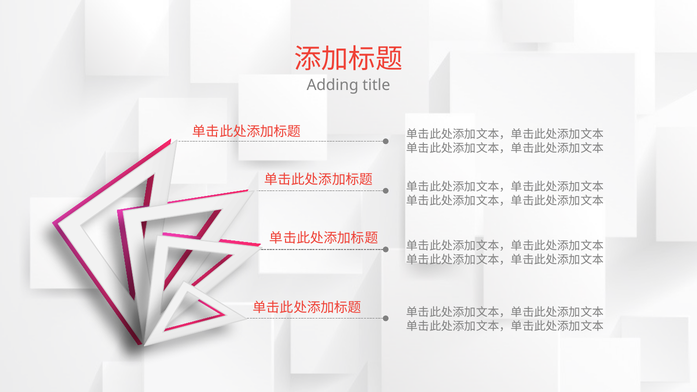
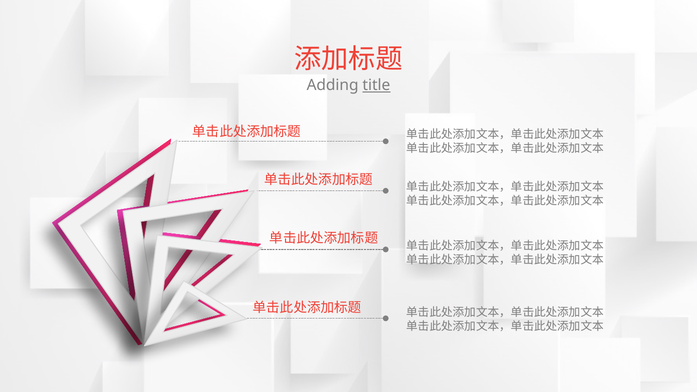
title underline: none -> present (376, 85)
